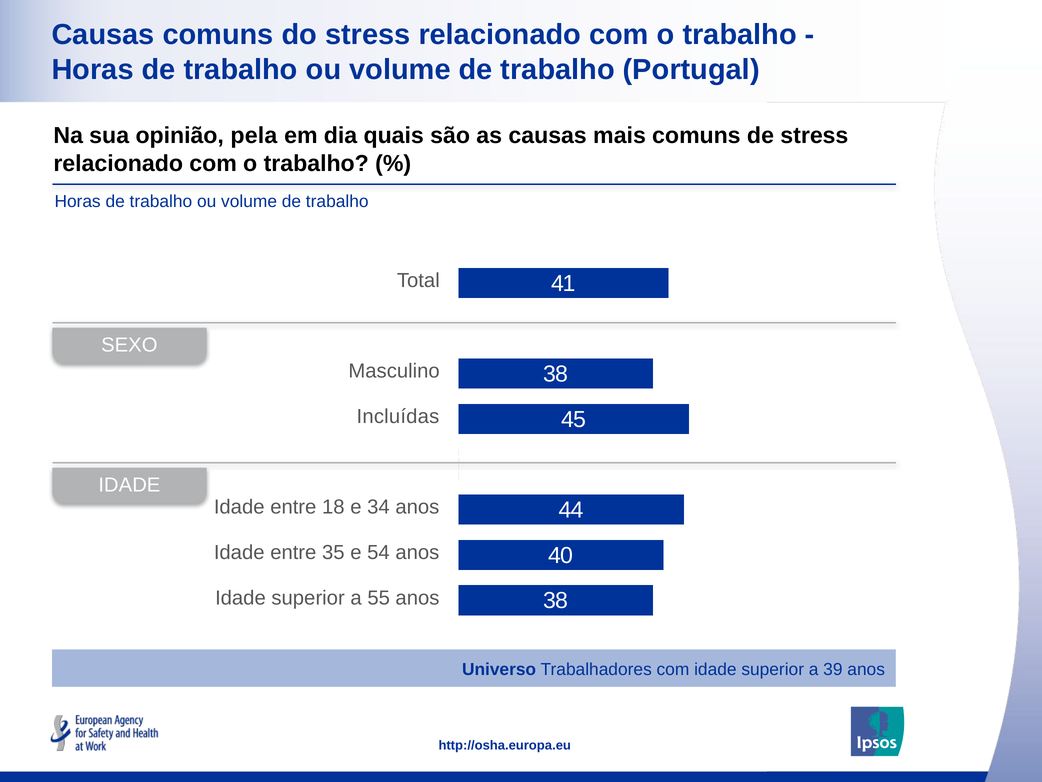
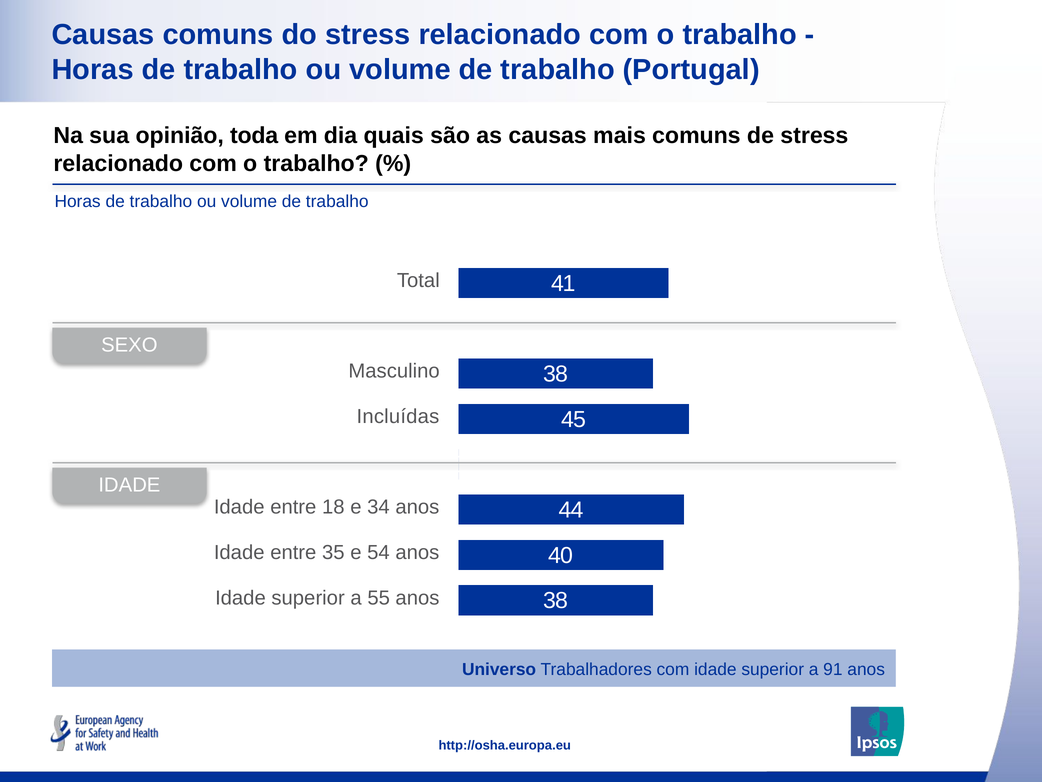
pela: pela -> toda (254, 136)
39: 39 -> 91 (833, 669)
